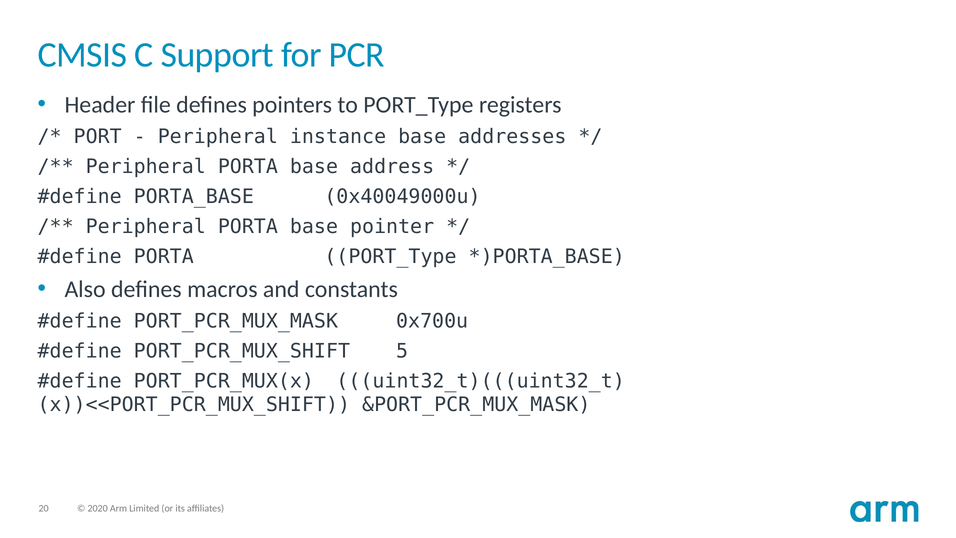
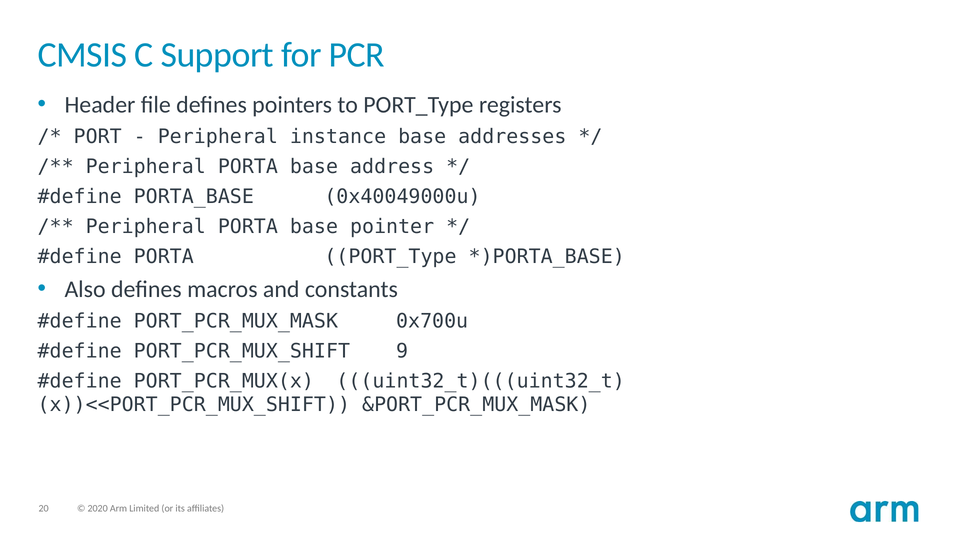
5: 5 -> 9 (402, 351)
